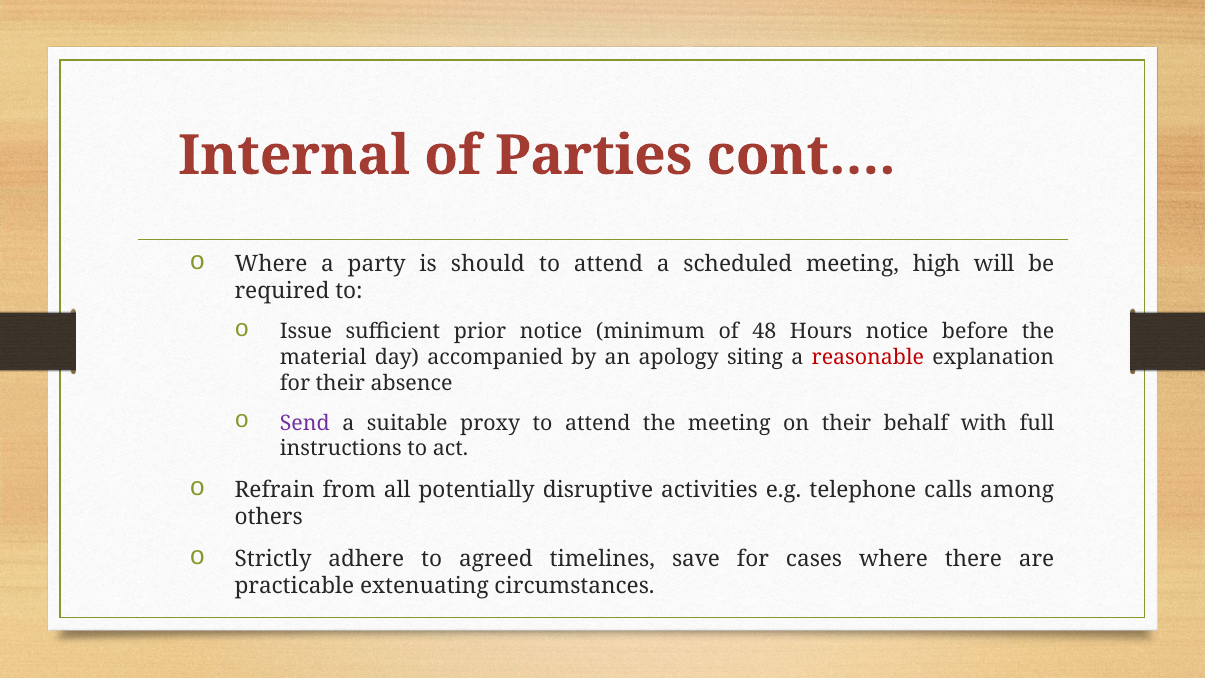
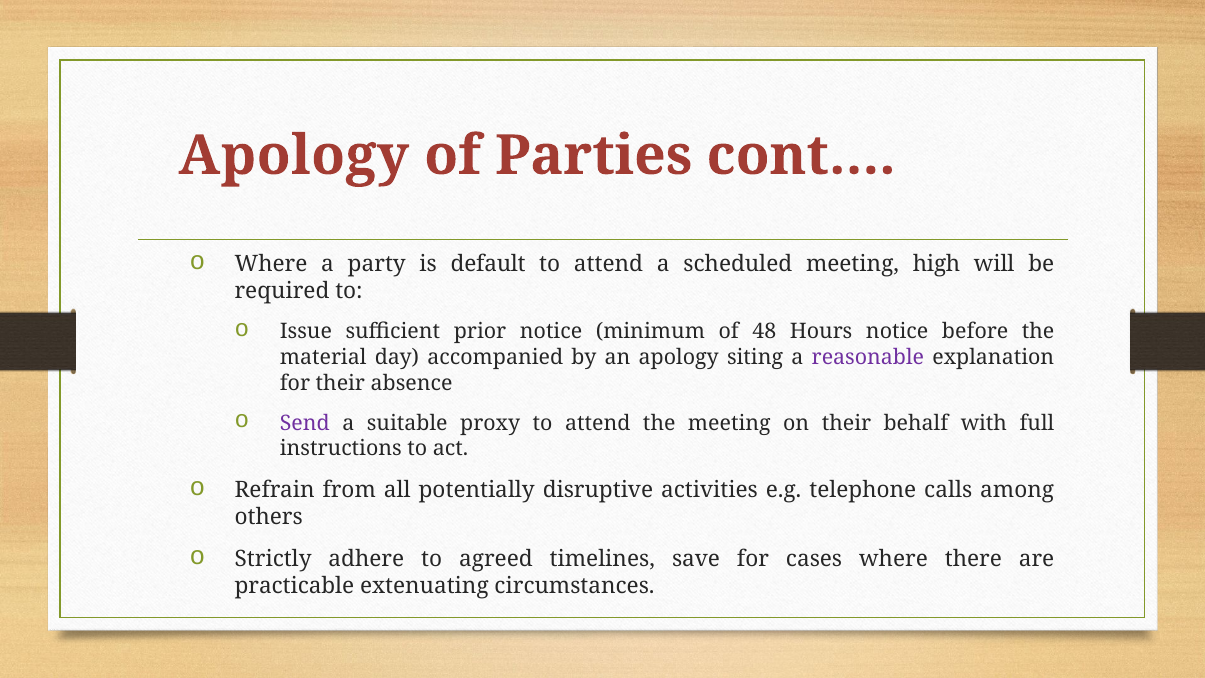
Internal: Internal -> Apology (294, 156)
should: should -> default (488, 264)
reasonable colour: red -> purple (868, 357)
